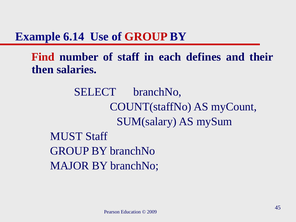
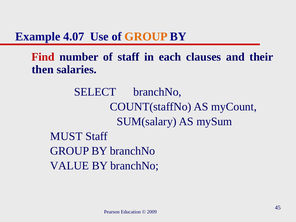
6.14: 6.14 -> 4.07 (74, 37)
GROUP colour: red -> orange (146, 37)
defines: defines -> clauses (204, 57)
MAJOR: MAJOR -> VALUE (70, 166)
